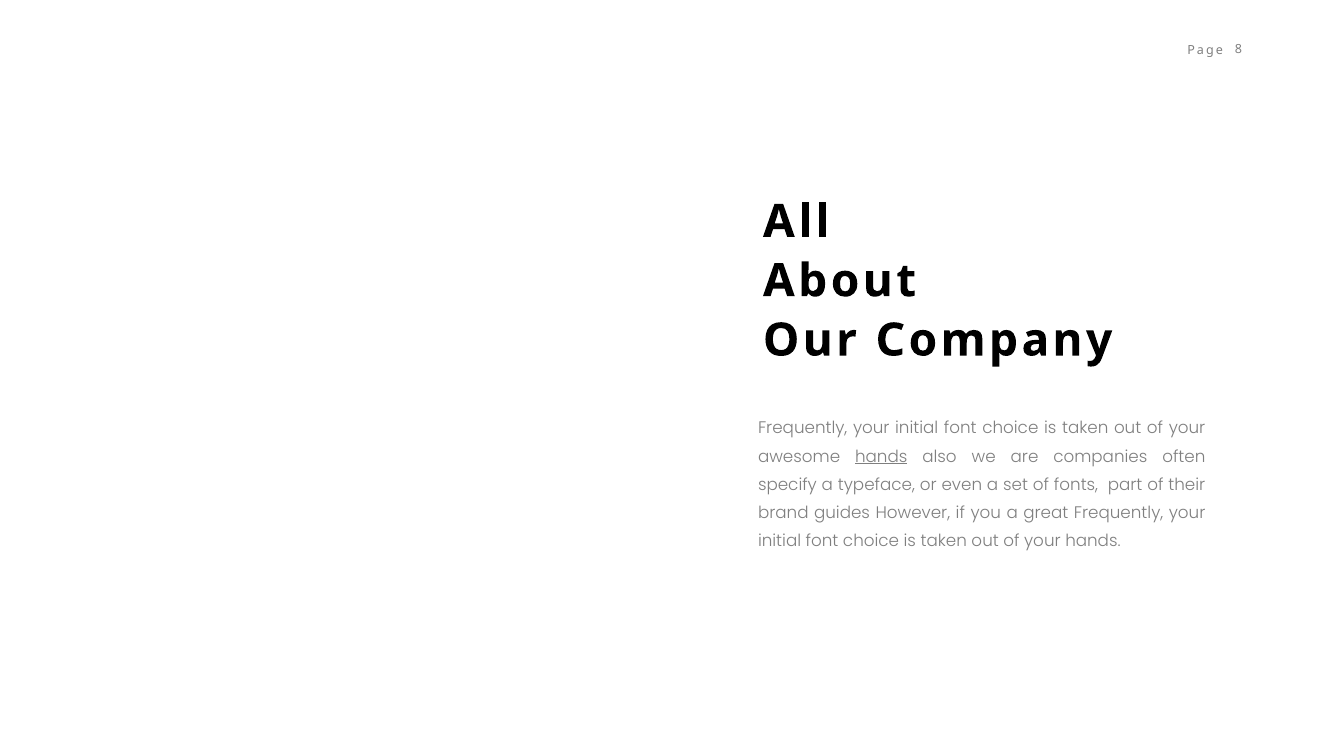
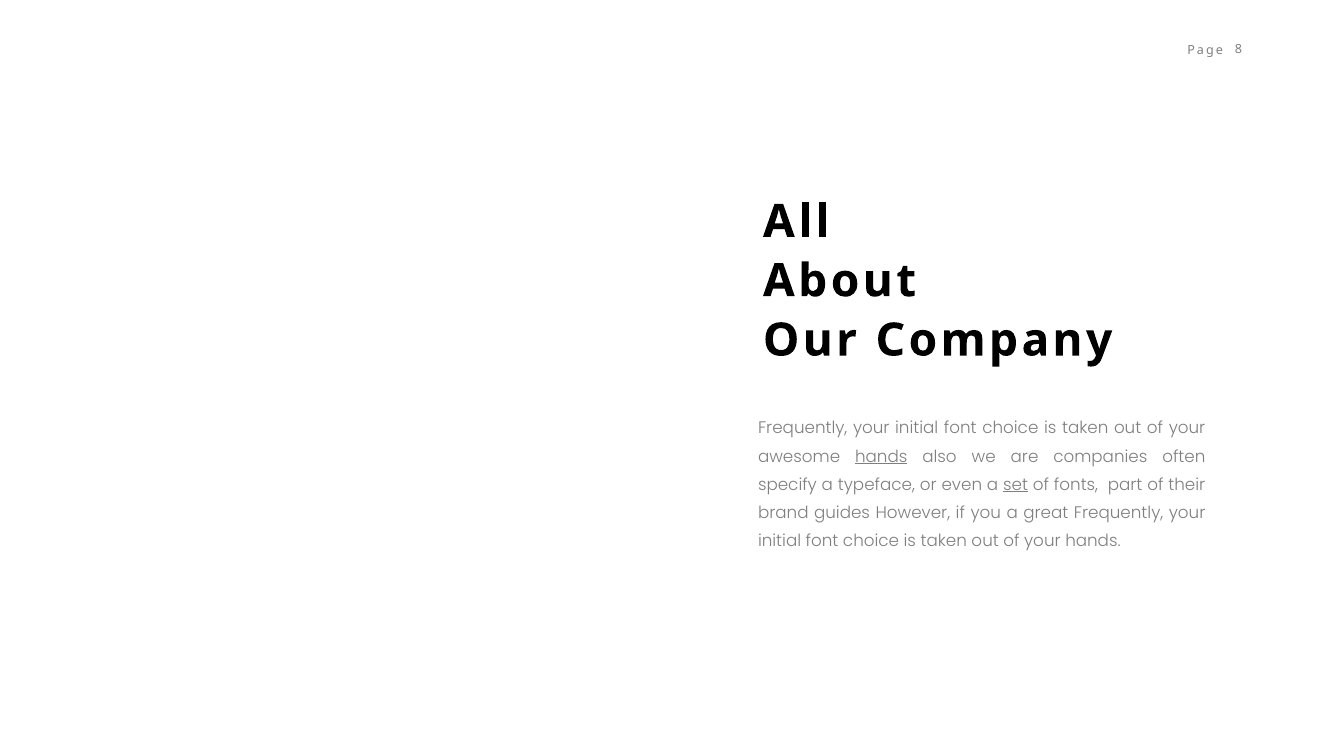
set underline: none -> present (1016, 485)
